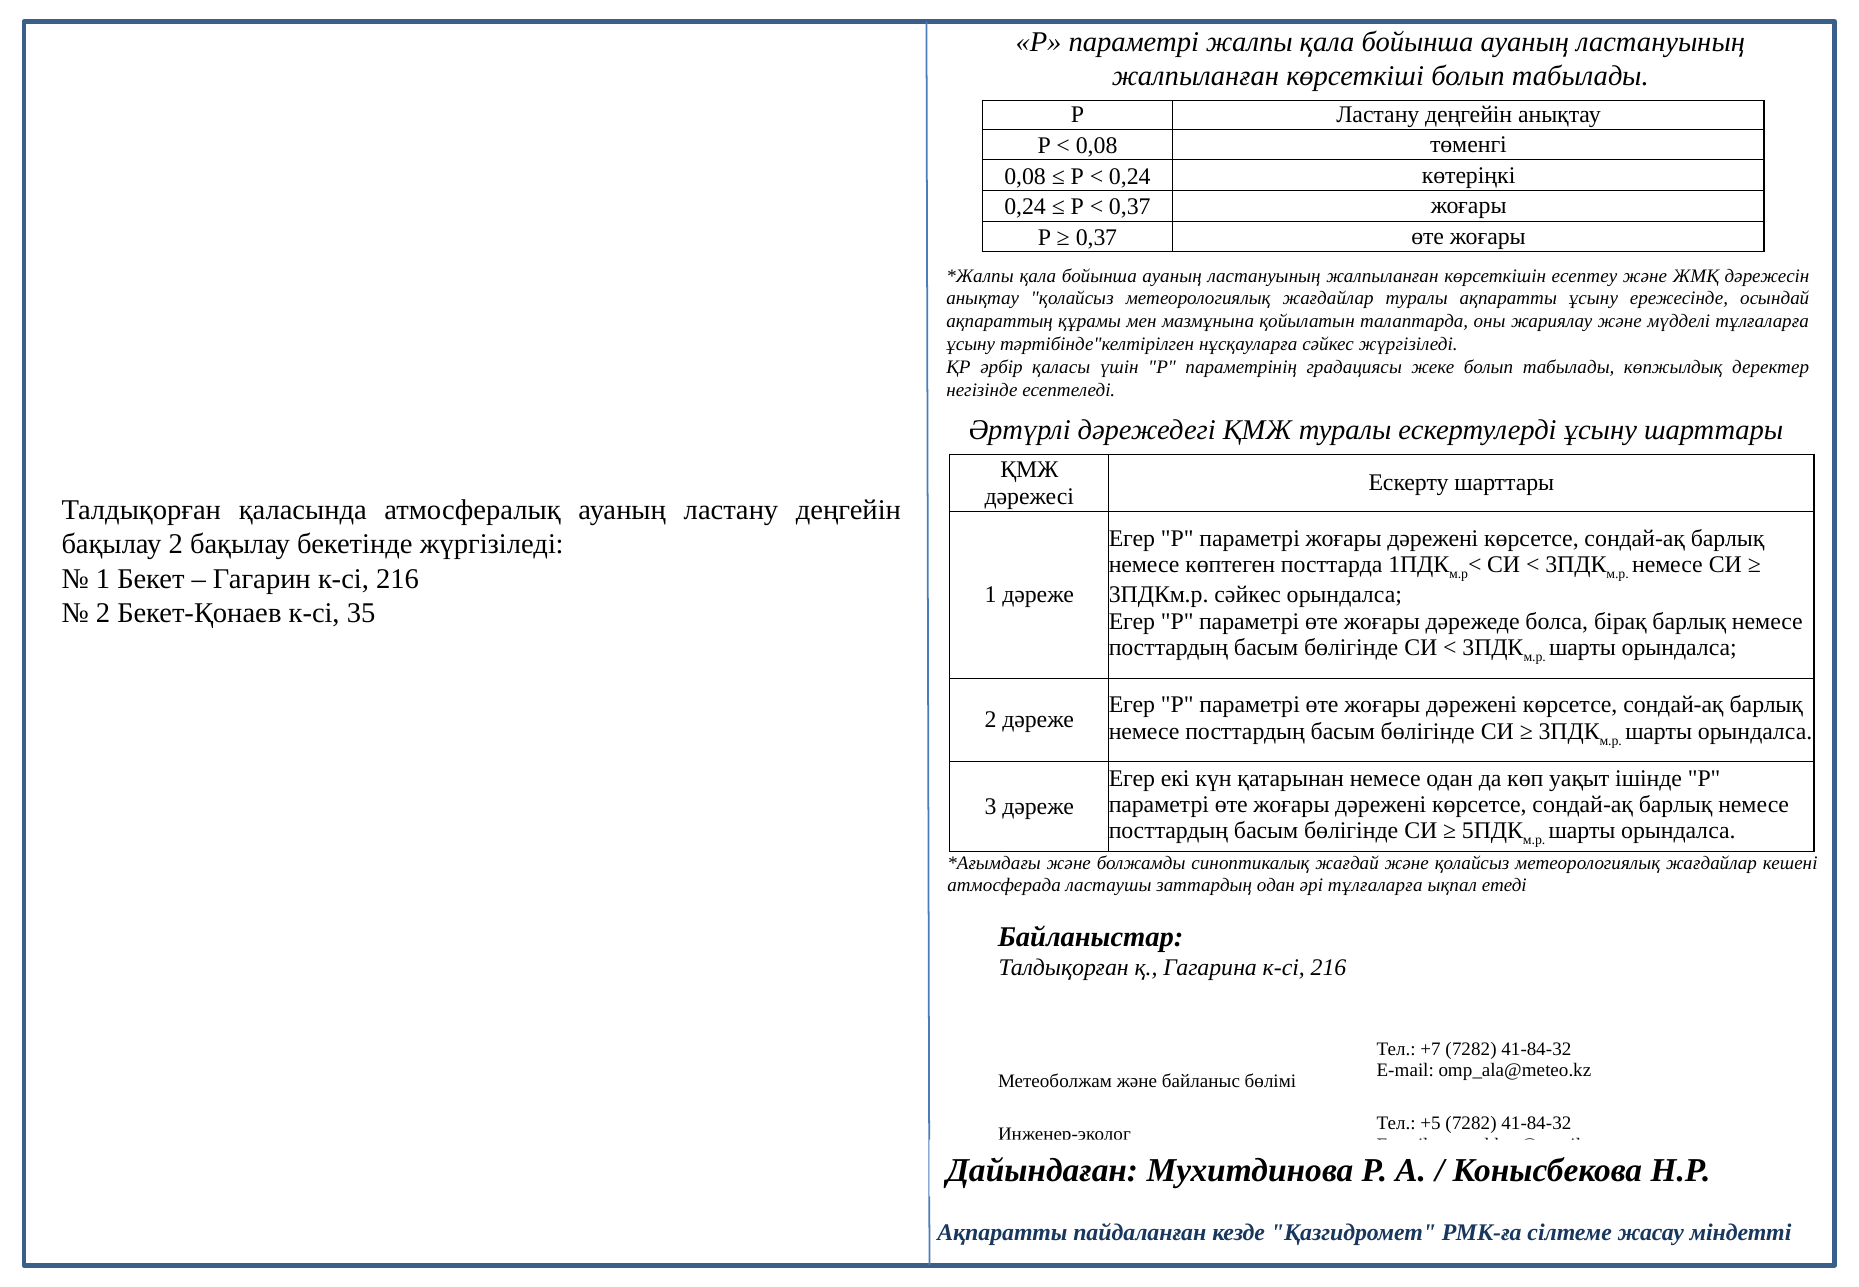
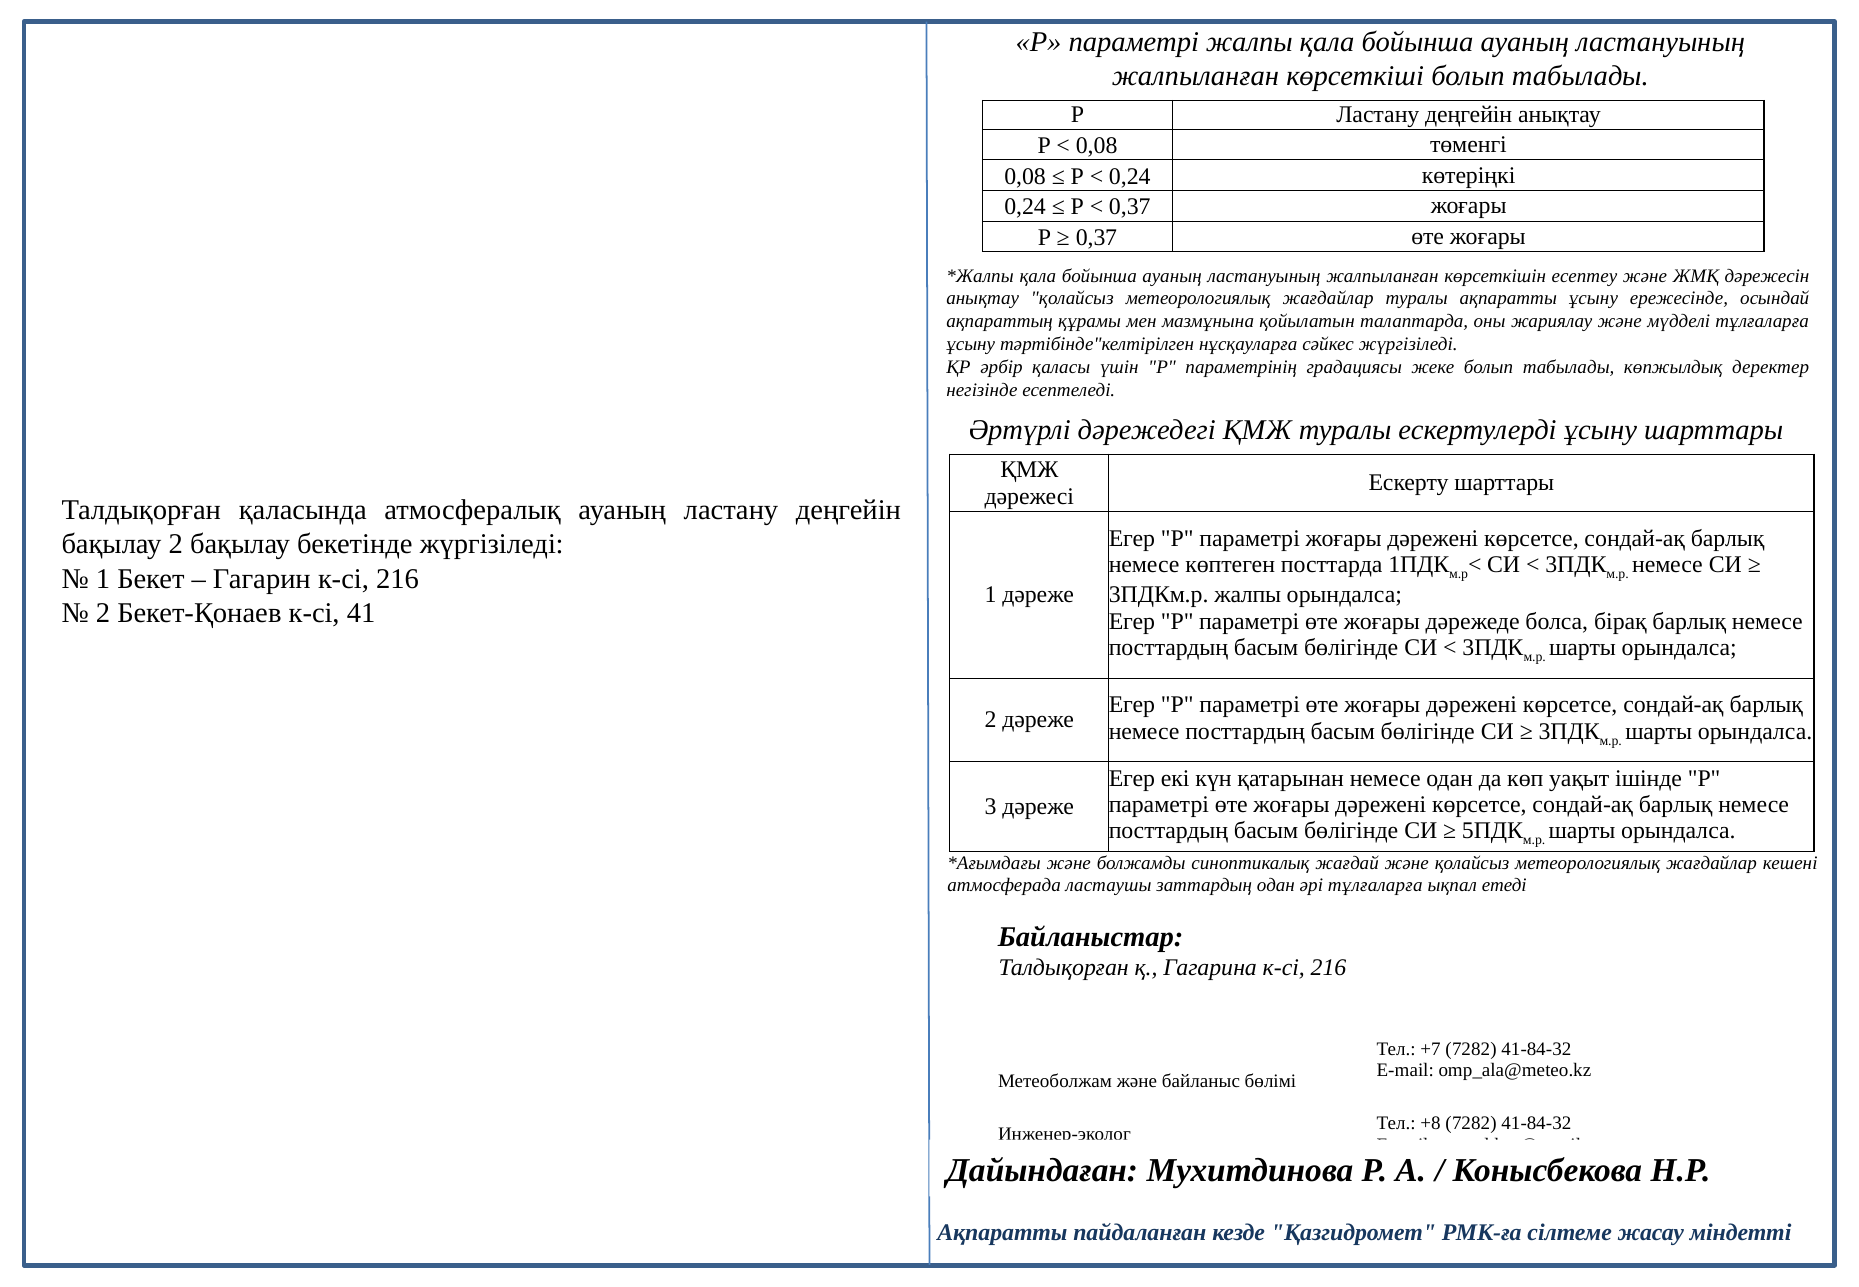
3ПДКм.р сәйкес: сәйкес -> жалпы (1248, 595)
35: 35 -> 41 (361, 613)
+5: +5 -> +8 (1431, 1124)
